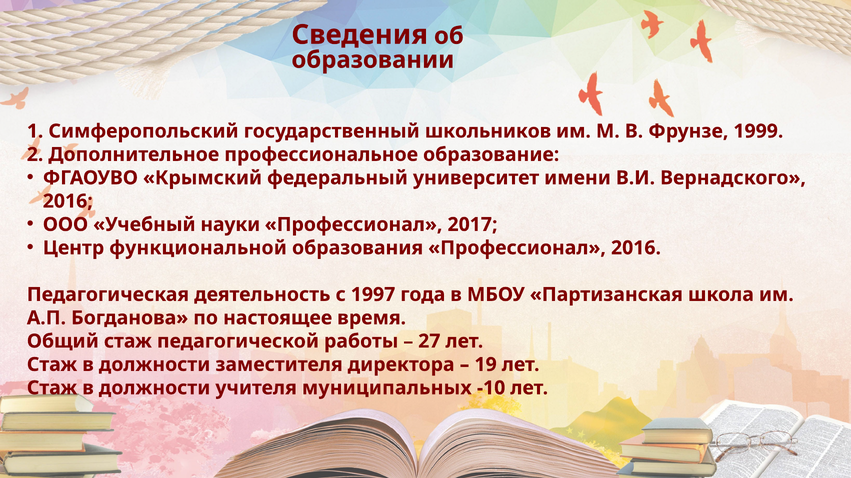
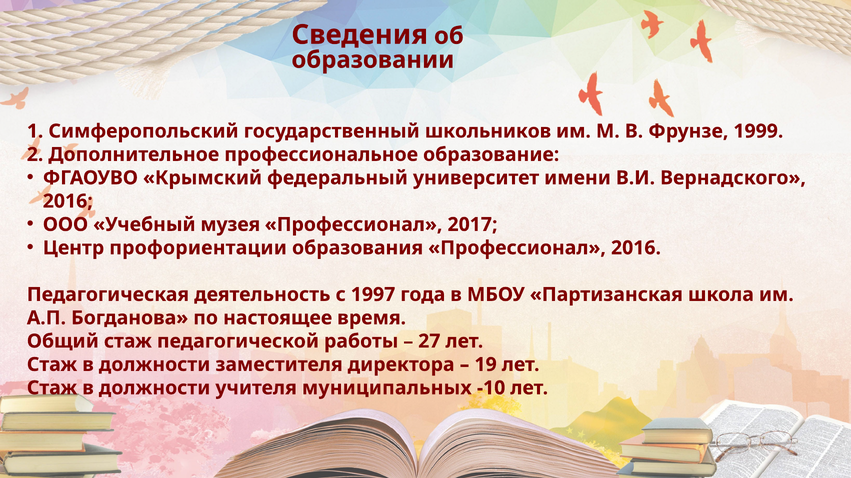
науки: науки -> музея (230, 225)
функциональной: функциональной -> профориентации (198, 248)
